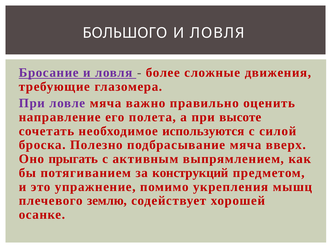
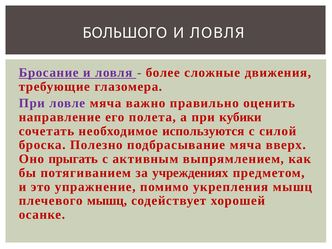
высоте: высоте -> кубики (241, 117)
конструкций: конструкций -> учреждениях (190, 173)
плечевого землю: землю -> мышц (107, 201)
